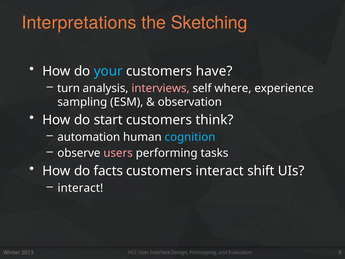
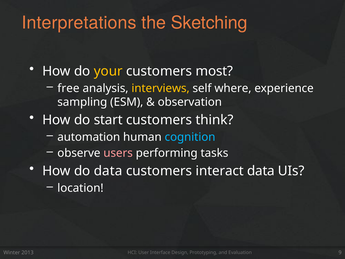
your colour: light blue -> yellow (108, 71)
have: have -> most (214, 71)
turn: turn -> free (68, 88)
interviews colour: pink -> yellow (161, 88)
do facts: facts -> data (108, 171)
interact shift: shift -> data (261, 171)
interact: interact -> location (80, 188)
